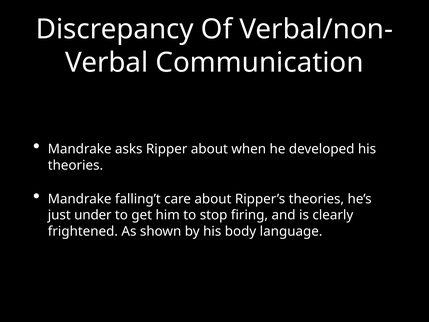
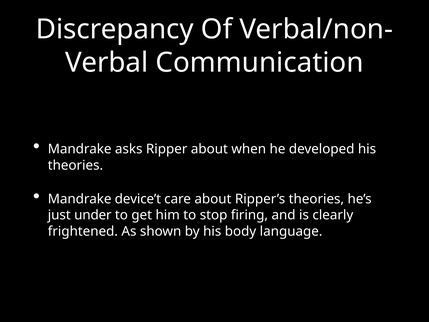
falling’t: falling’t -> device’t (138, 199)
